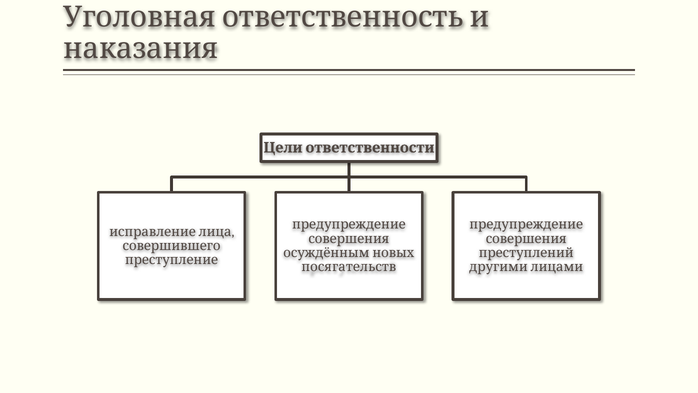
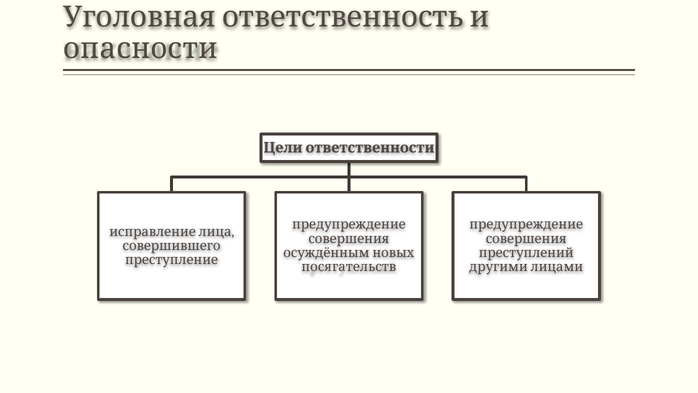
наказания: наказания -> опасности (141, 49)
